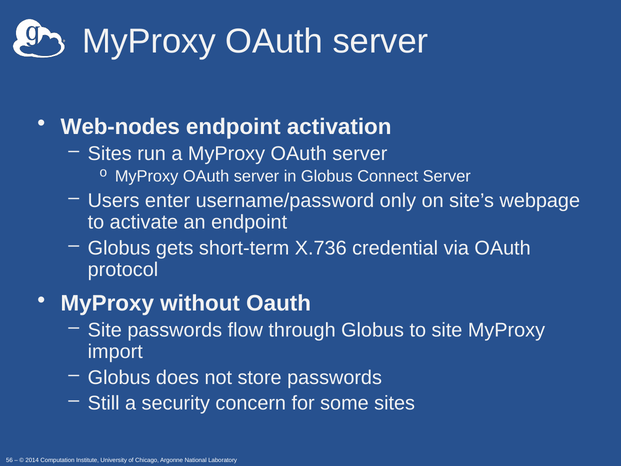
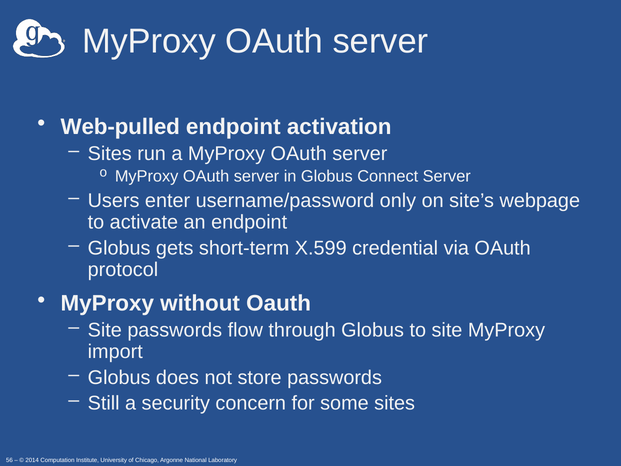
Web-nodes: Web-nodes -> Web-pulled (120, 127)
X.736: X.736 -> X.599 (321, 248)
